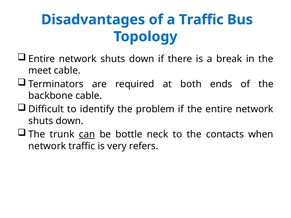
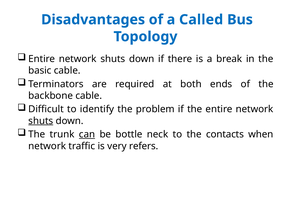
a Traffic: Traffic -> Called (201, 20)
meet: meet -> basic (40, 71)
shuts underline: none -> present (41, 121)
